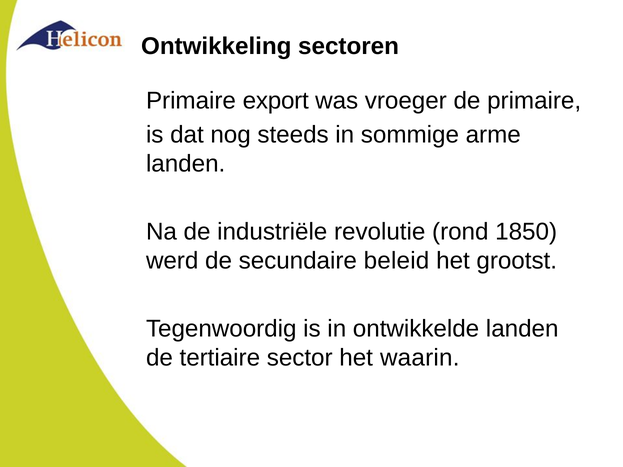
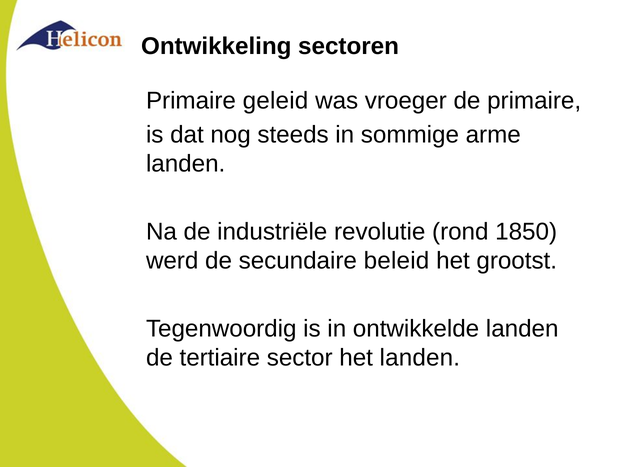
export: export -> geleid (275, 101)
het waarin: waarin -> landen (420, 358)
